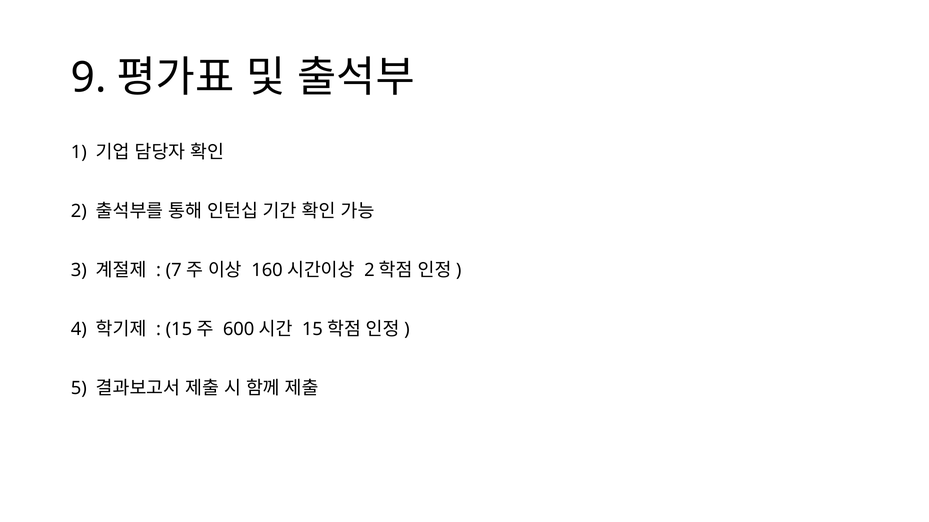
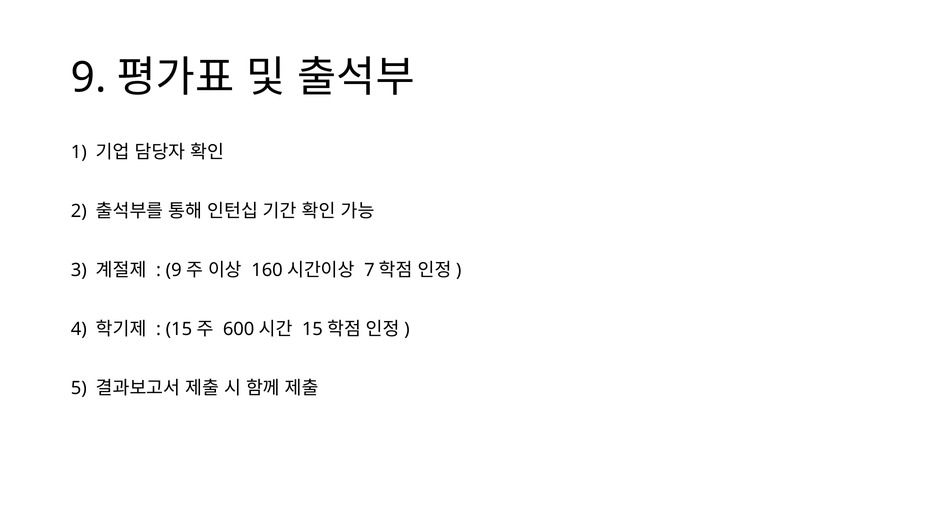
7: 7 -> 9 (174, 270)
2: 2 -> 7 (369, 270)
